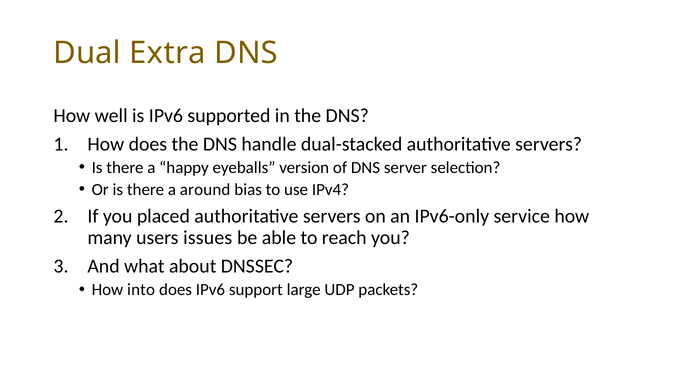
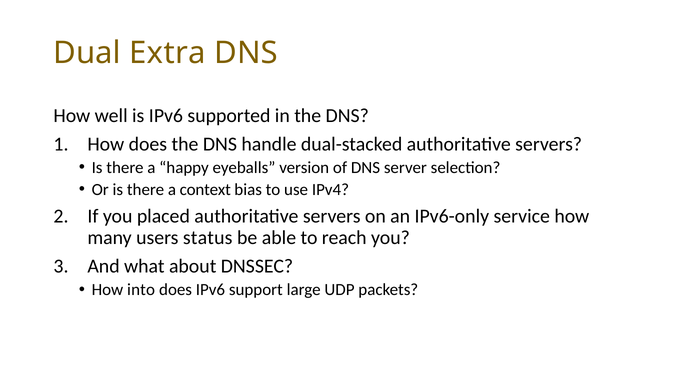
around: around -> context (205, 189)
issues: issues -> status (208, 238)
